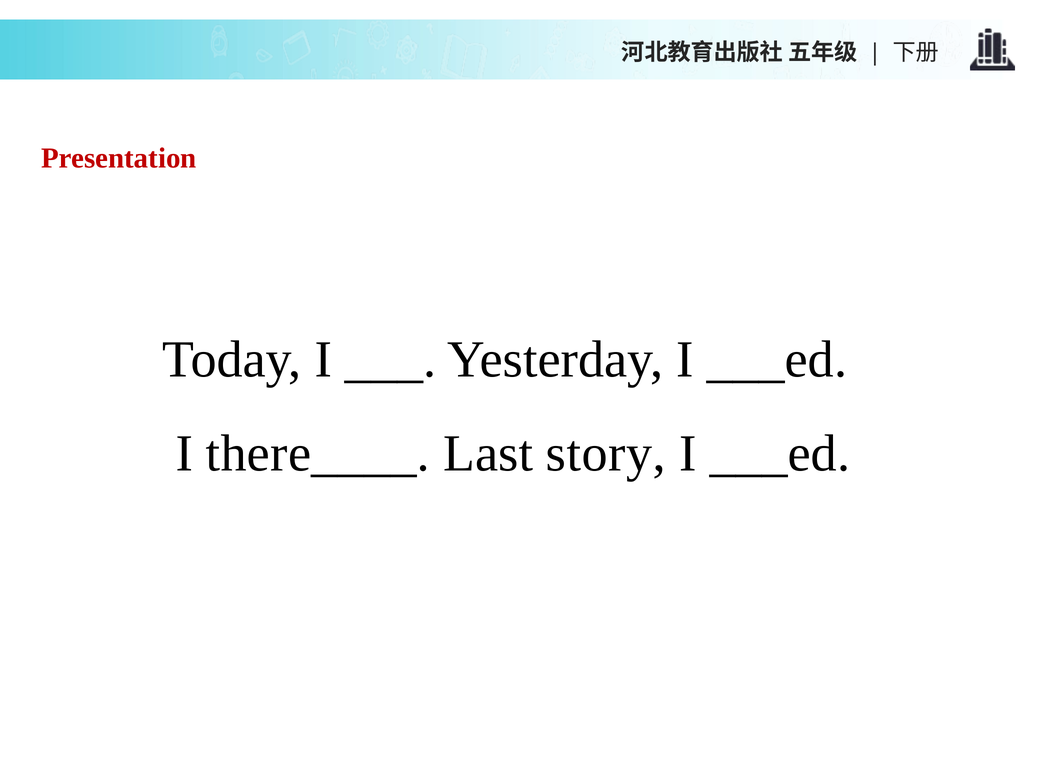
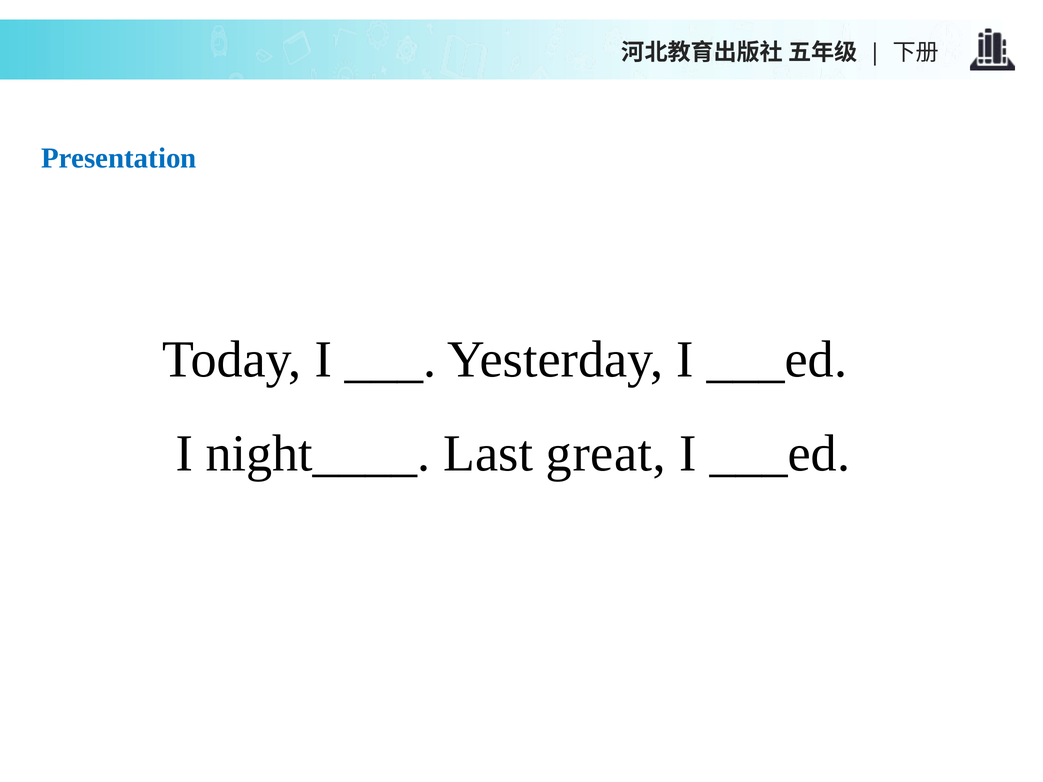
Presentation colour: red -> blue (119, 158)
there____: there____ -> night____ (318, 454)
story: story -> great (606, 454)
